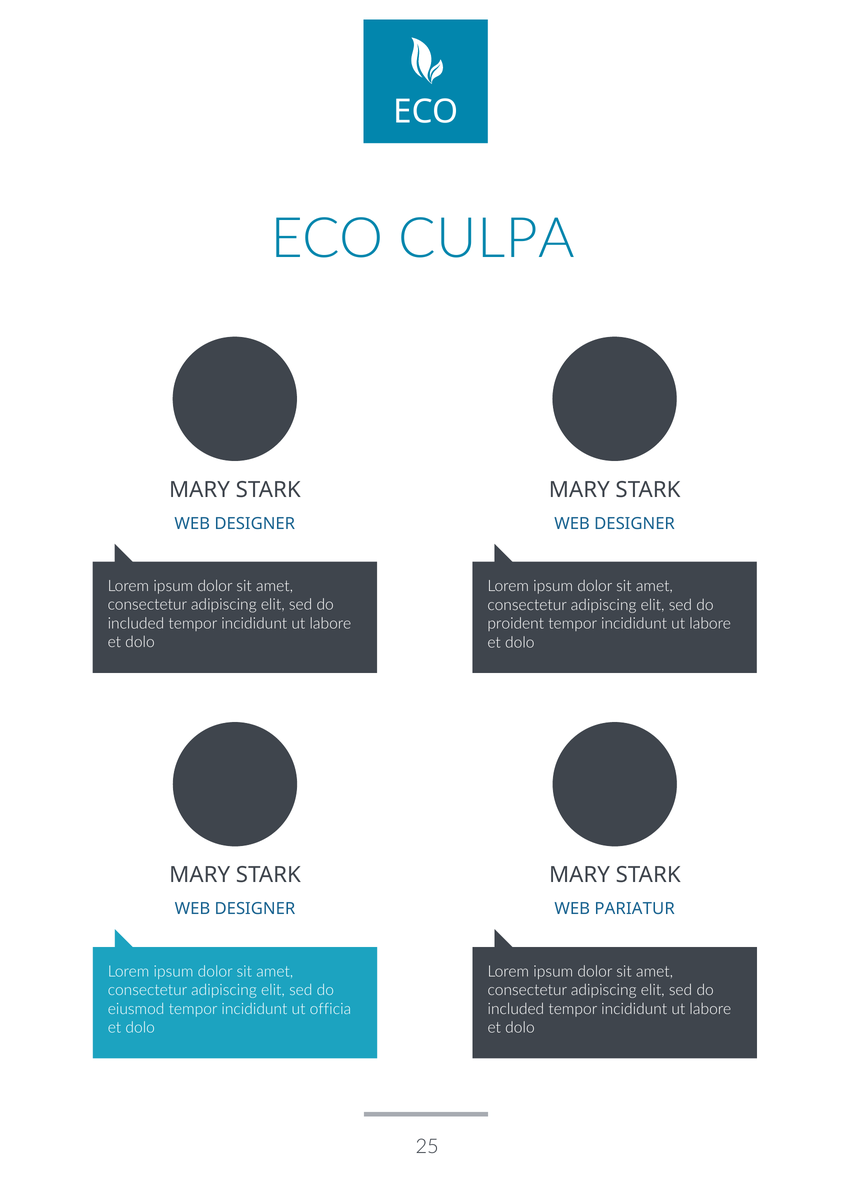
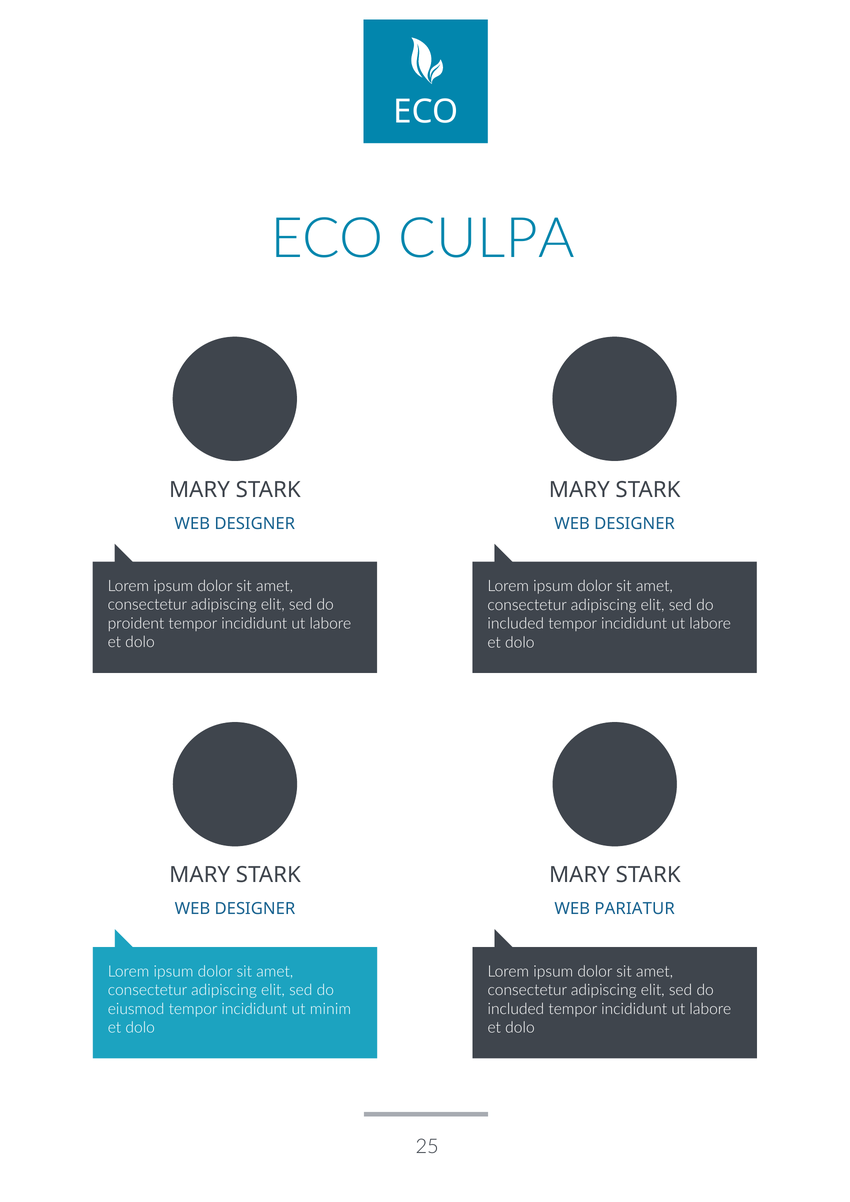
included: included -> proident (136, 623)
proident: proident -> included (516, 623)
officia: officia -> minim (330, 1009)
